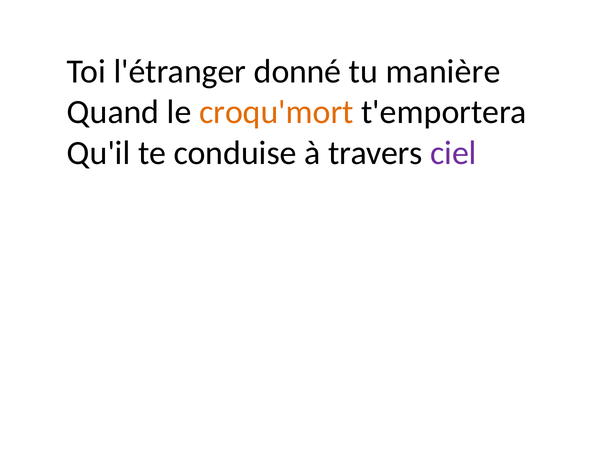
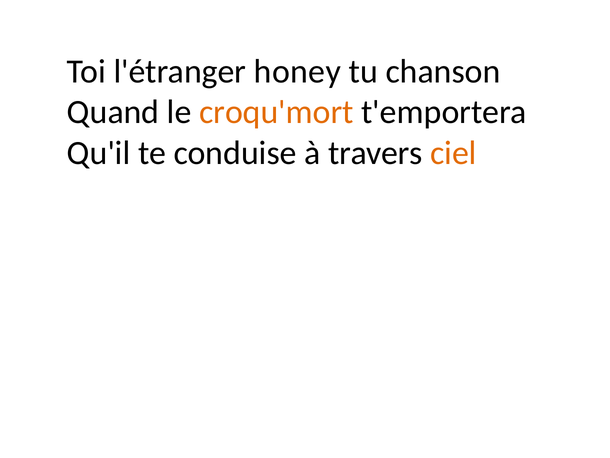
donné: donné -> honey (297, 71)
manière: manière -> chanson (443, 71)
ciel colour: purple -> orange (453, 153)
